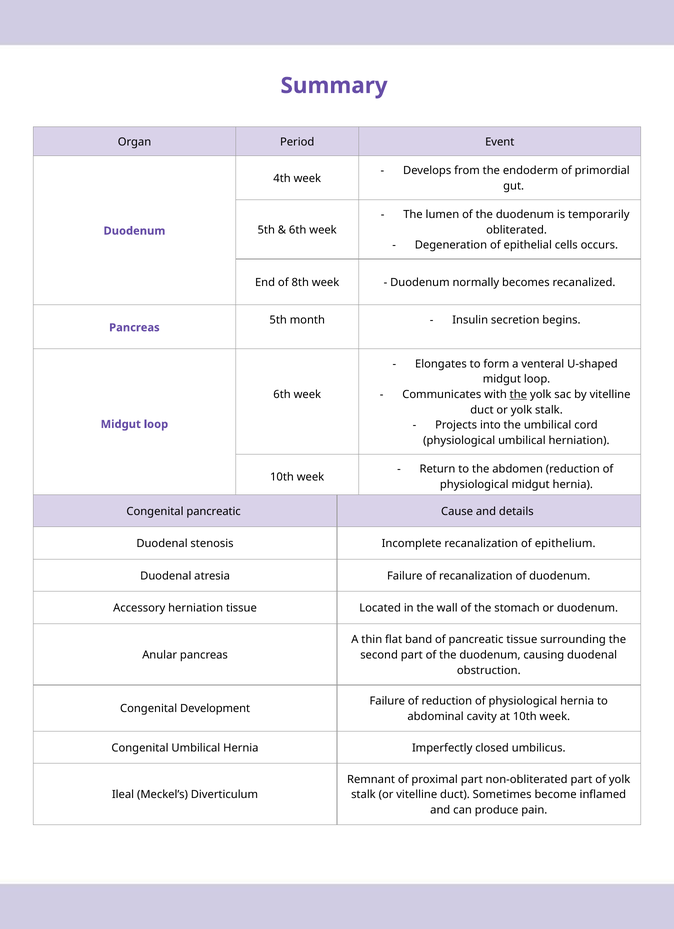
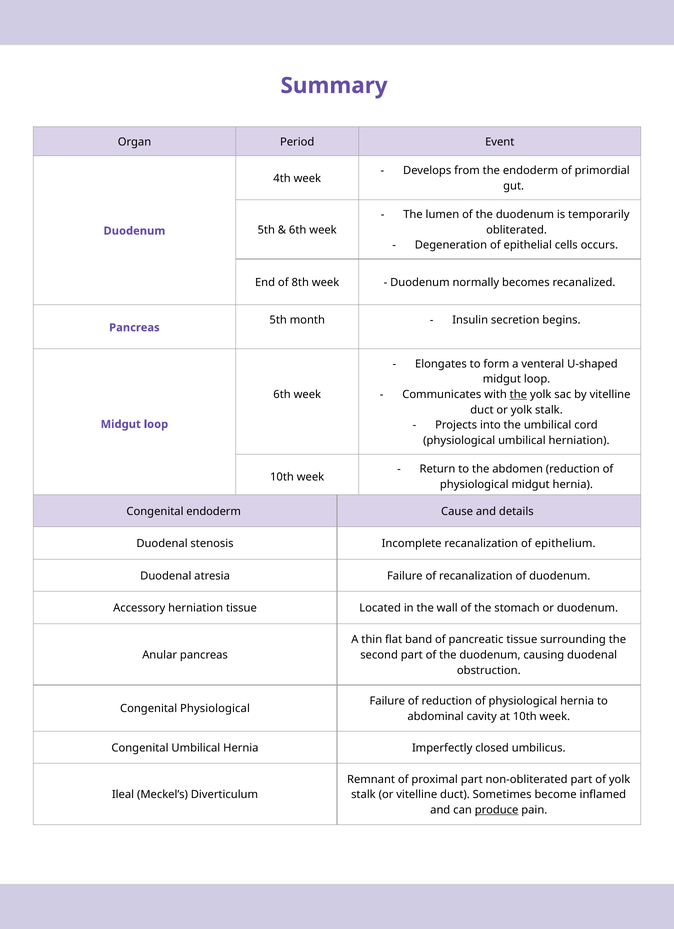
Congenital pancreatic: pancreatic -> endoderm (214, 511)
Congenital Development: Development -> Physiological (215, 709)
produce underline: none -> present (497, 810)
